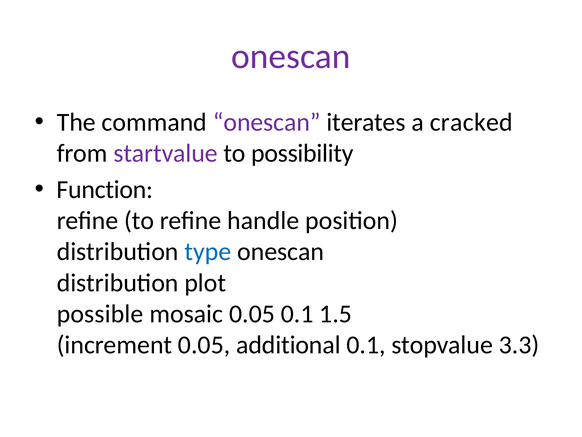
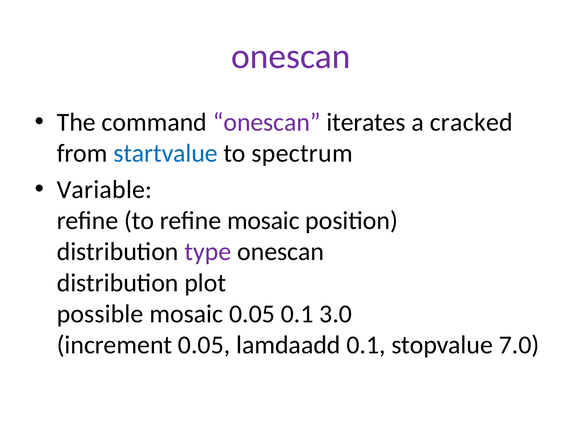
startvalue colour: purple -> blue (166, 153)
possibility: possibility -> spectrum (302, 153)
Function: Function -> Variable (104, 189)
refine handle: handle -> mosaic (263, 220)
type colour: blue -> purple (208, 251)
1.5: 1.5 -> 3.0 (336, 314)
additional: additional -> lamdaadd (288, 345)
3.3: 3.3 -> 7.0 (519, 345)
